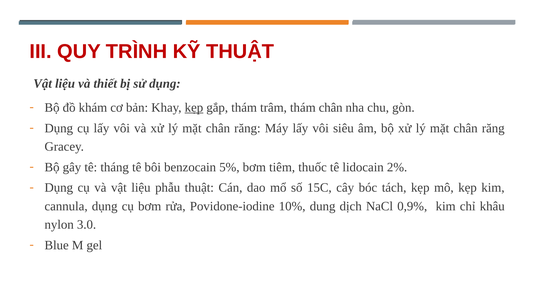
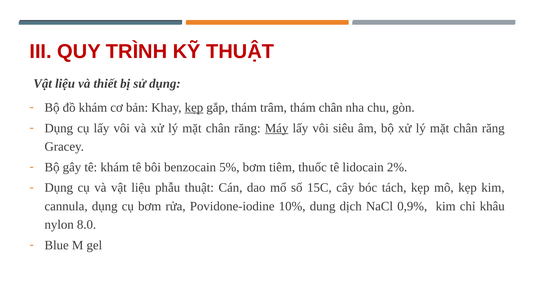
Máy underline: none -> present (277, 128)
tê tháng: tháng -> khám (115, 167)
3.0: 3.0 -> 8.0 (87, 225)
